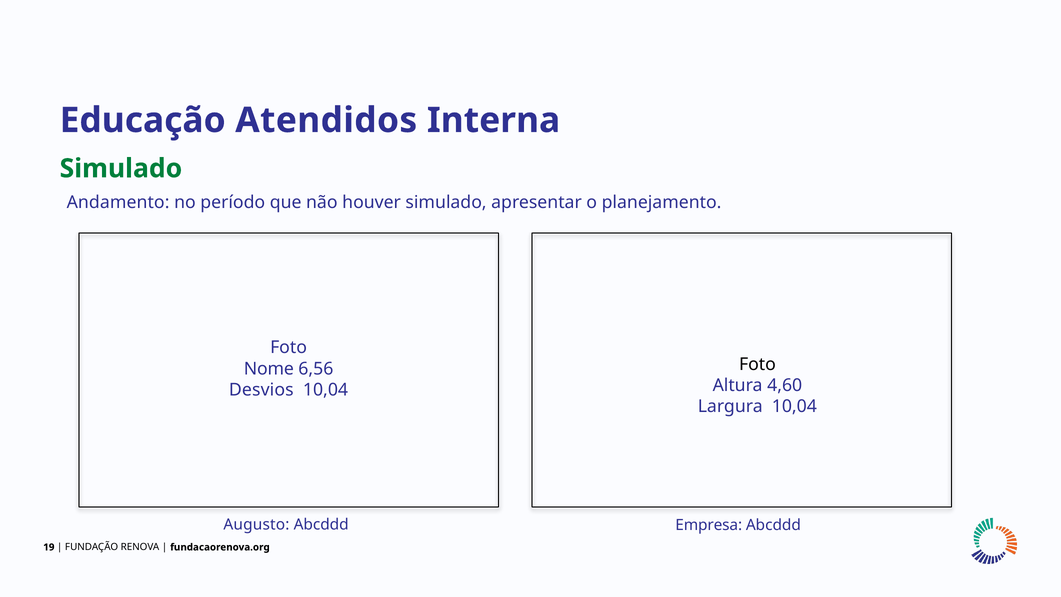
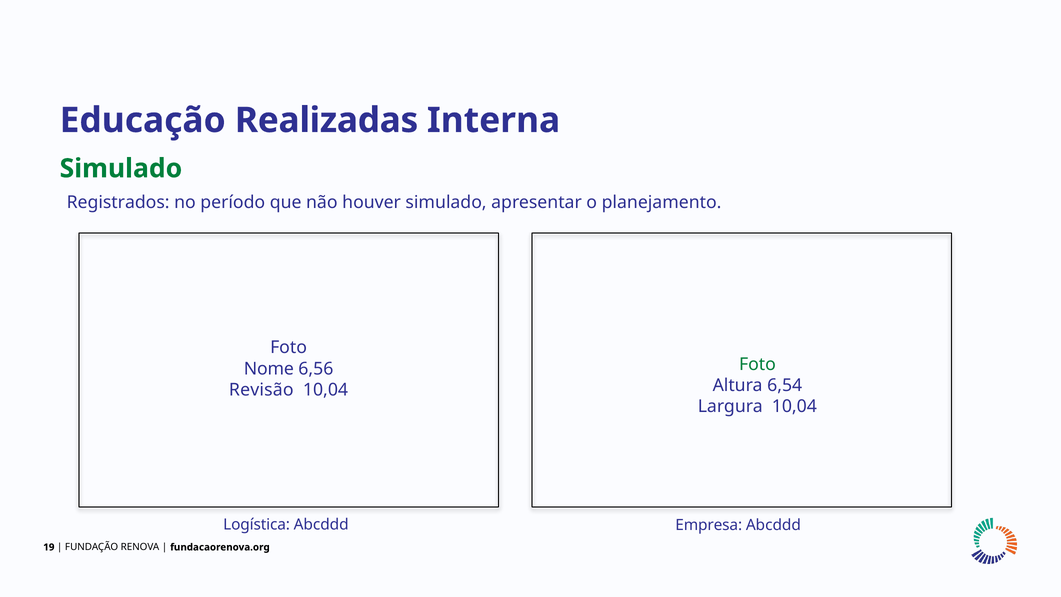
Atendidos: Atendidos -> Realizadas (327, 120)
Andamento: Andamento -> Registrados (118, 202)
Foto colour: black -> green (757, 364)
4,60: 4,60 -> 6,54 (785, 385)
Desvios: Desvios -> Revisão (261, 390)
Augusto: Augusto -> Logística (257, 525)
